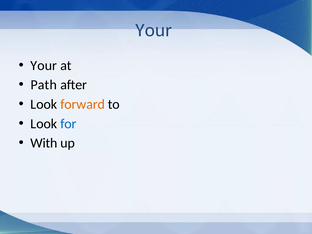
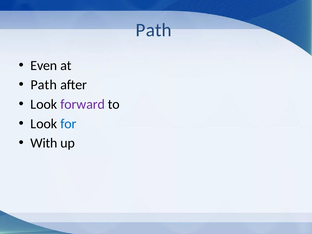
Your: Your -> Path (154, 30)
Your: Your -> Even (44, 65)
forward colour: orange -> purple (83, 104)
